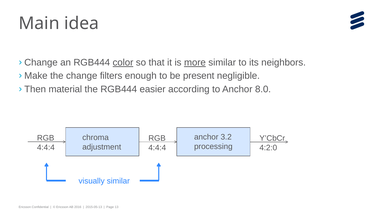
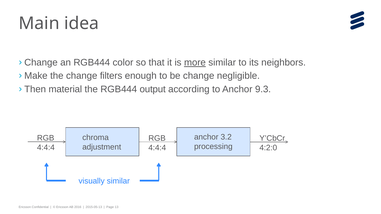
color underline: present -> none (123, 63)
be present: present -> change (199, 76)
easier: easier -> output (153, 89)
8.0: 8.0 -> 9.3 (263, 89)
